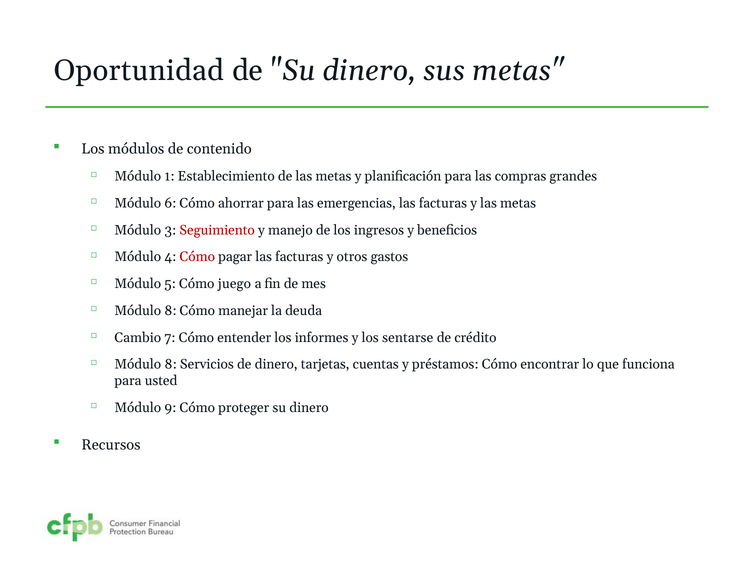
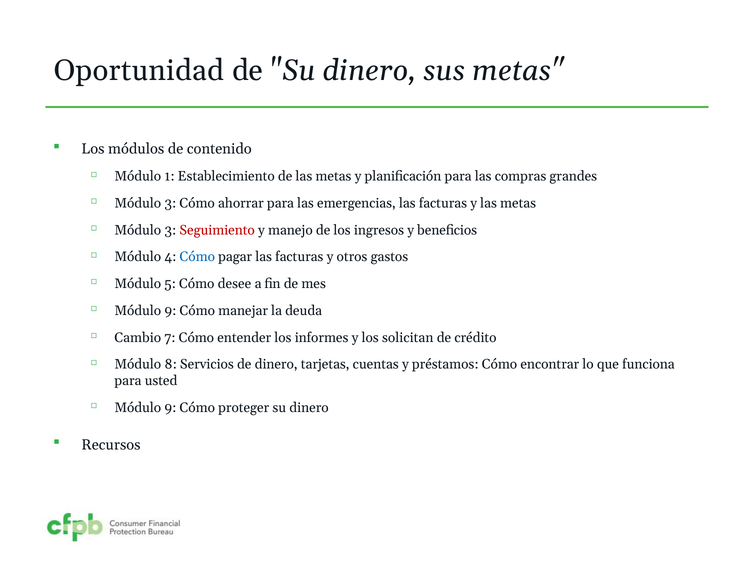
6: 6 -> 3 (170, 203)
Cómo colour: red -> blue (197, 257)
juego: juego -> desee (234, 284)
8: 8 -> 9 (170, 310)
sentarse: sentarse -> solicitan (408, 337)
